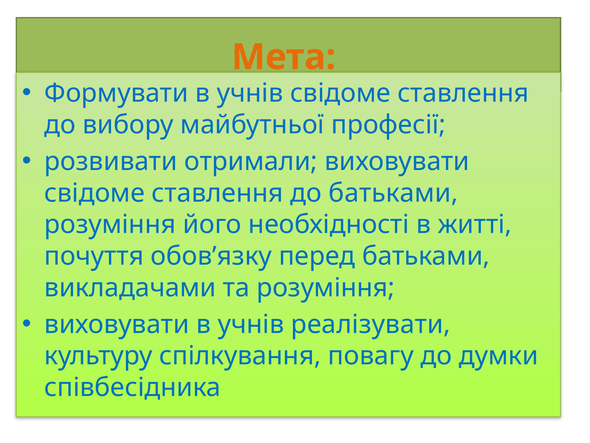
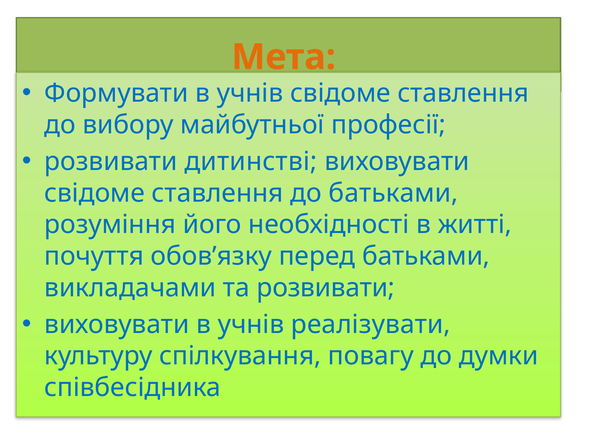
отримали: отримали -> дитинстві (251, 161)
та розуміння: розуміння -> розвивати (326, 287)
